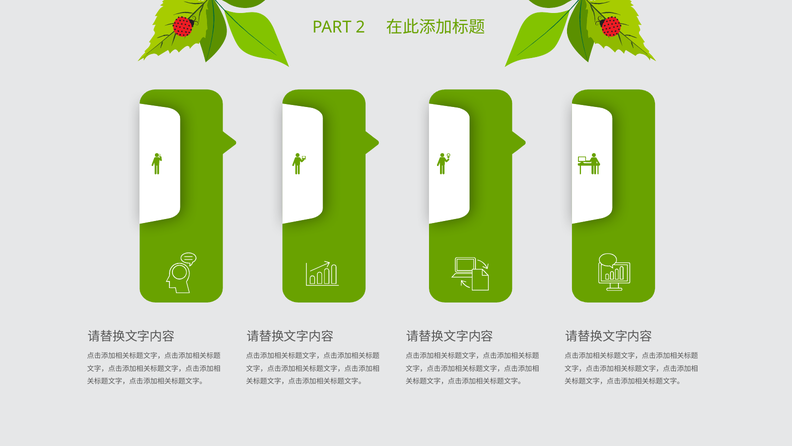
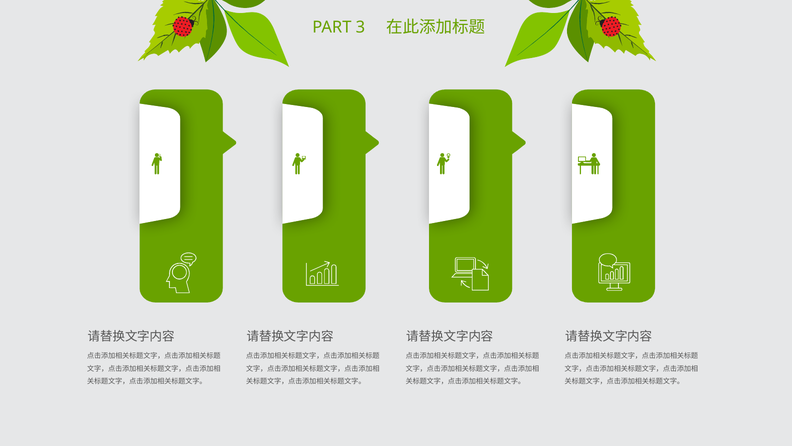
2: 2 -> 3 (360, 27)
